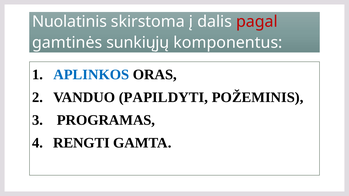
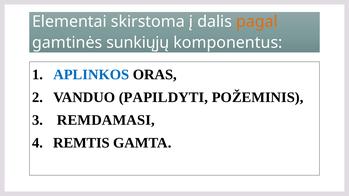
Nuolatinis: Nuolatinis -> Elementai (69, 22)
pagal colour: red -> orange (257, 22)
PROGRAMAS: PROGRAMAS -> REMDAMASI (106, 120)
RENGTI: RENGTI -> REMTIS (81, 143)
